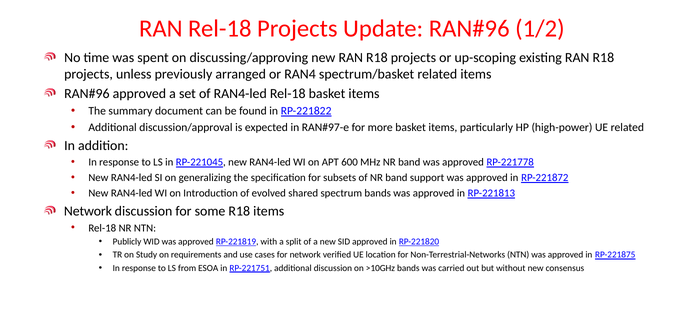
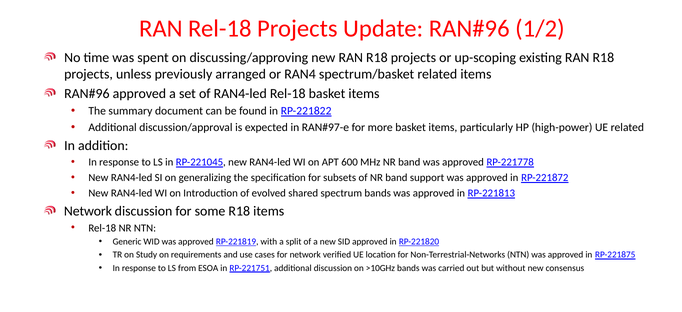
Publicly: Publicly -> Generic (127, 242)
